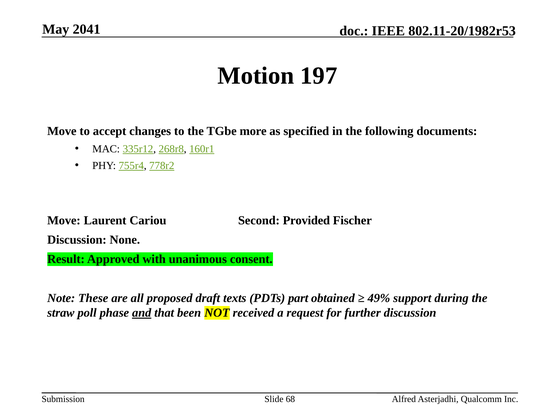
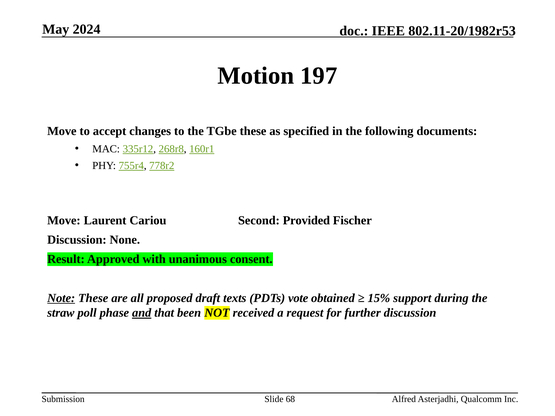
2041: 2041 -> 2024 (87, 29)
TGbe more: more -> these (253, 131)
Note underline: none -> present (61, 298)
part: part -> vote (298, 298)
49%: 49% -> 15% (379, 298)
